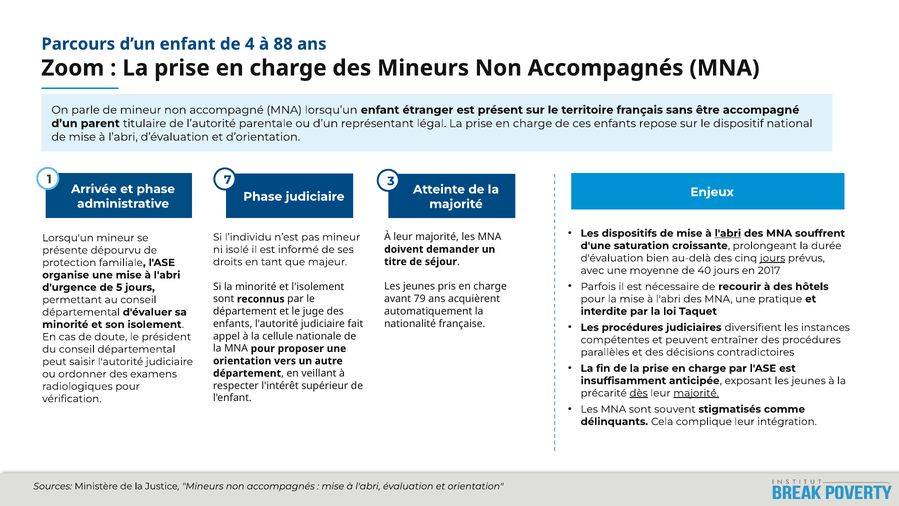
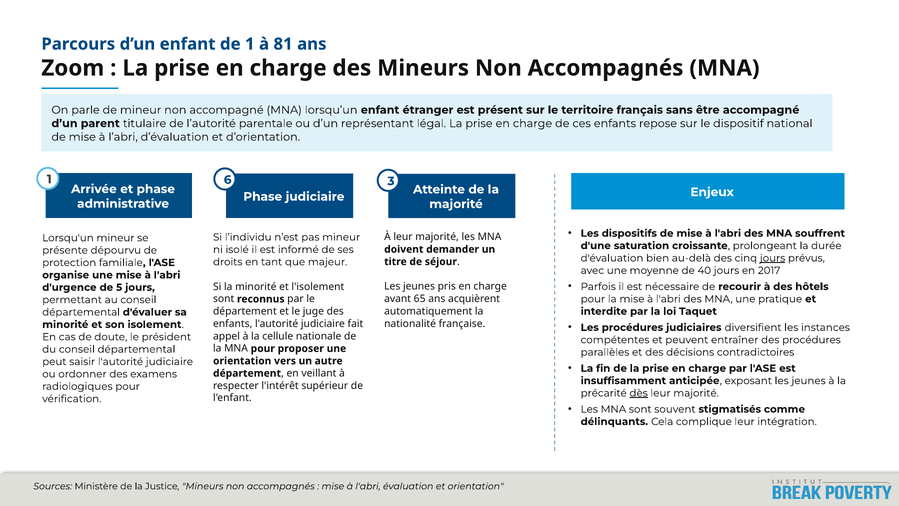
de 4: 4 -> 1 (250, 44)
88: 88 -> 81 (283, 44)
7: 7 -> 6 (228, 180)
l'abri underline: present -> none (728, 233)
79: 79 -> 65 (420, 299)
majorité underline: present -> none (696, 393)
